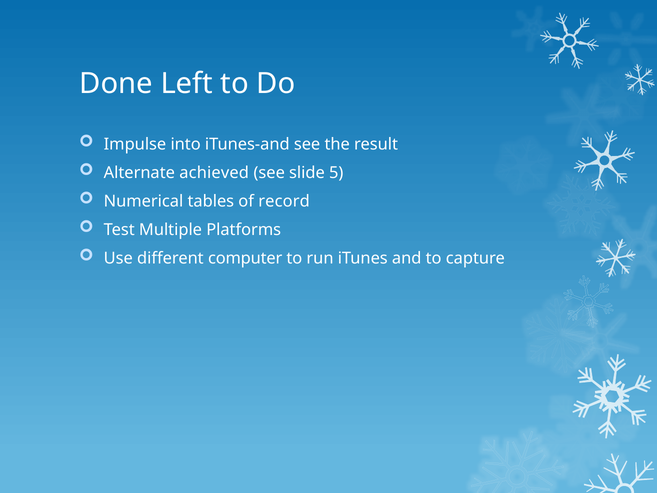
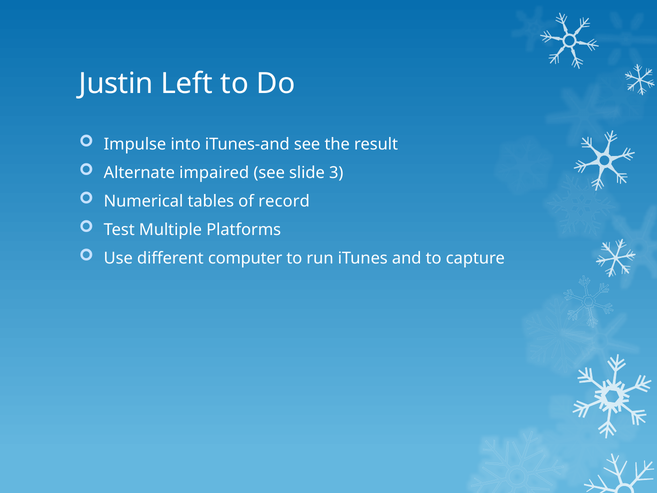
Done: Done -> Justin (116, 84)
achieved: achieved -> impaired (214, 173)
5: 5 -> 3 (336, 173)
